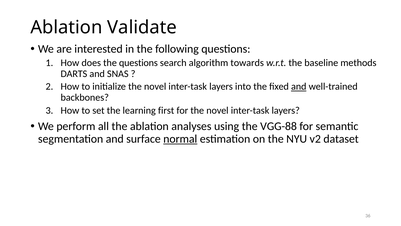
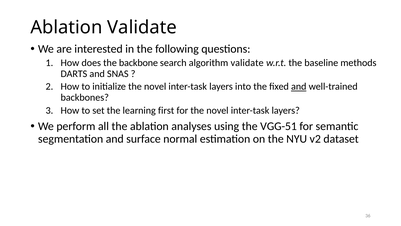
the questions: questions -> backbone (138, 63)
algorithm towards: towards -> validate (247, 63)
VGG-88: VGG-88 -> VGG-51 (279, 126)
normal underline: present -> none (180, 139)
